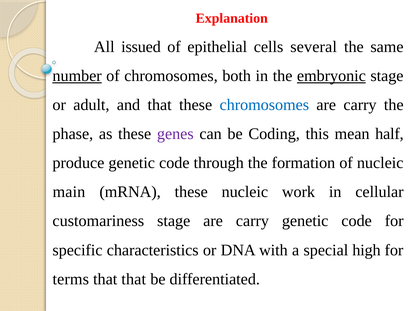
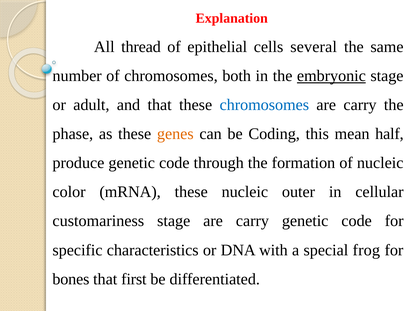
issued: issued -> thread (141, 47)
number underline: present -> none (77, 76)
genes colour: purple -> orange (175, 134)
main: main -> color (69, 192)
work: work -> outer (298, 192)
high: high -> frog (366, 250)
terms: terms -> bones (71, 279)
that that: that -> first (134, 279)
